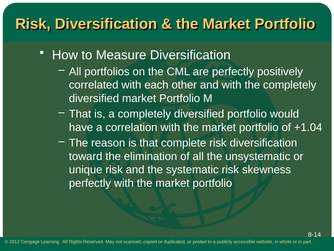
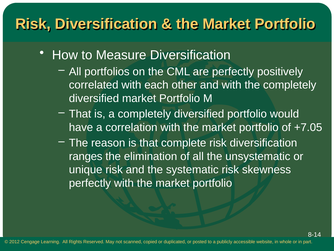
+1.04: +1.04 -> +7.05 (308, 127)
toward: toward -> ranges (86, 156)
